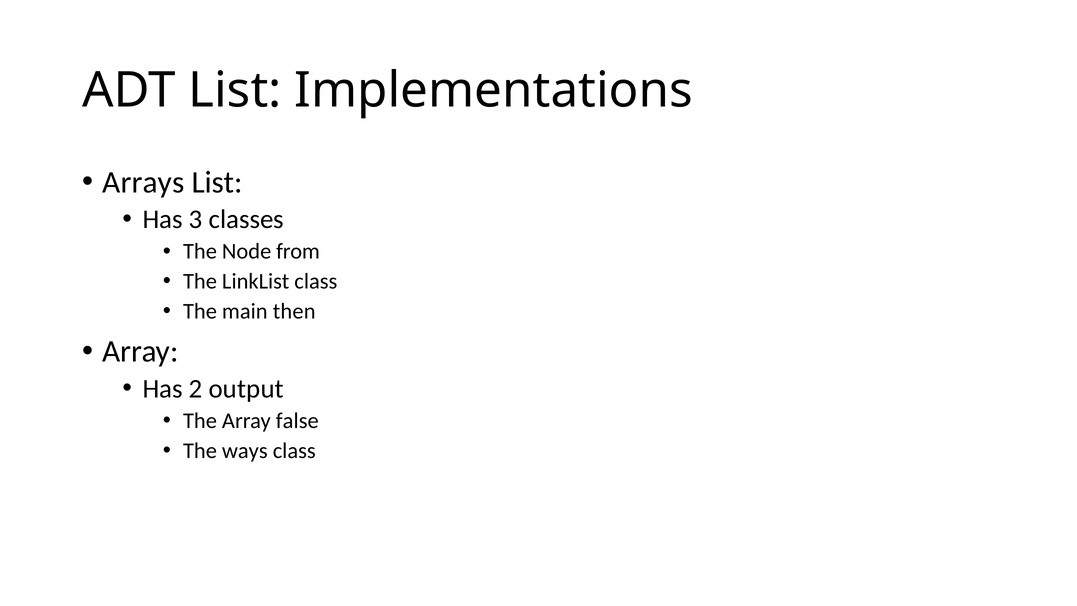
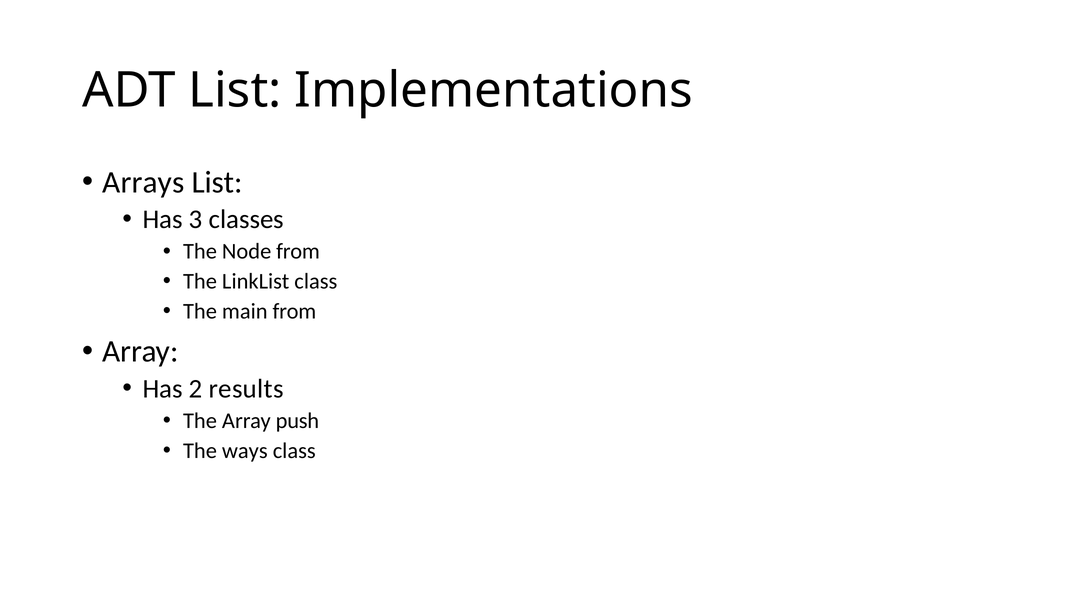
main then: then -> from (294, 311)
output: output -> results (246, 389)
false: false -> push (297, 421)
